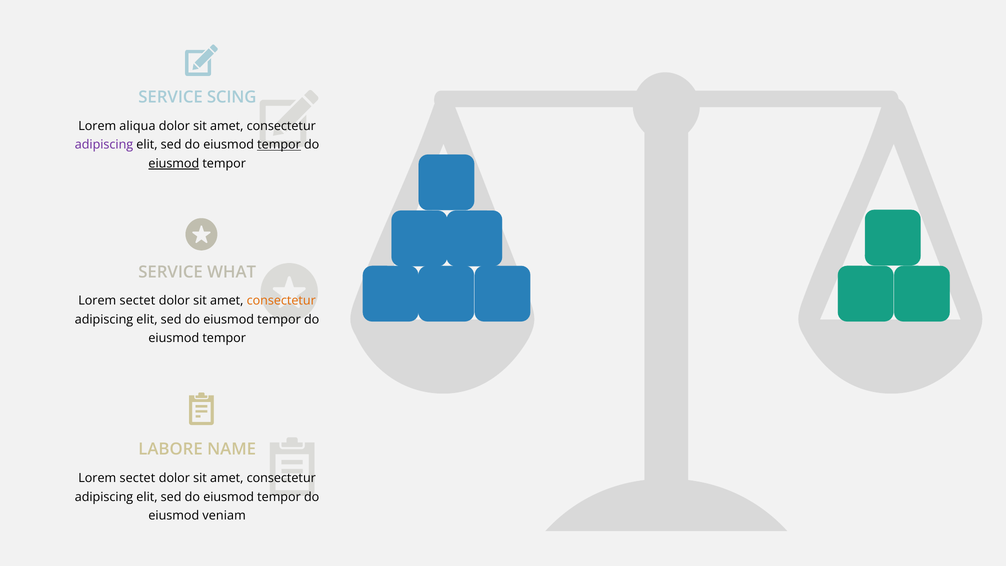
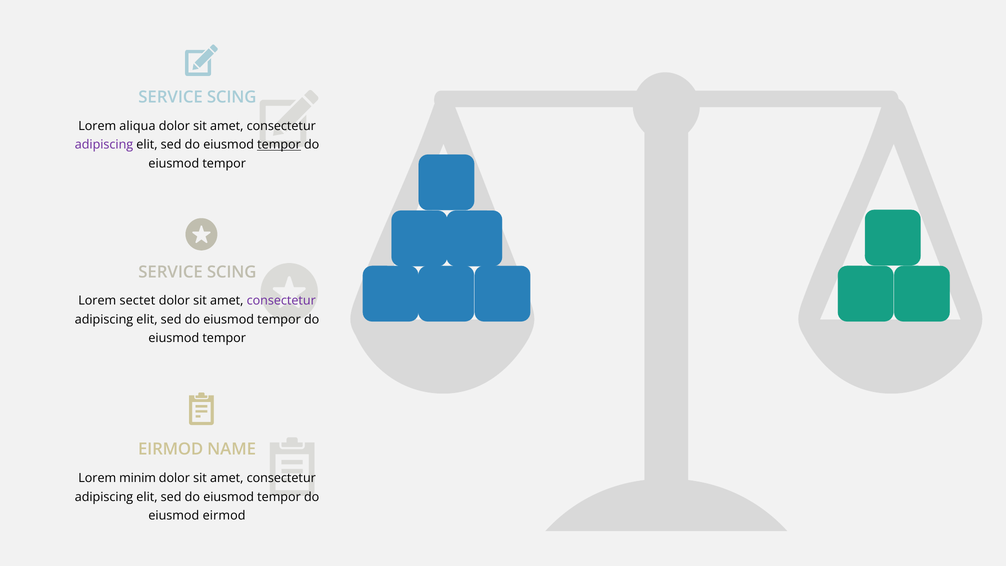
eiusmod underline: present -> none (174, 164)
WHAT: WHAT -> SCING (232, 272)
consectetur colour: orange -> purple (281, 301)
LABORE: LABORE -> EIRMOD (171, 449)
sectet: sectet -> minim (138, 478)
eiusmod veniam: veniam -> eirmod (224, 516)
